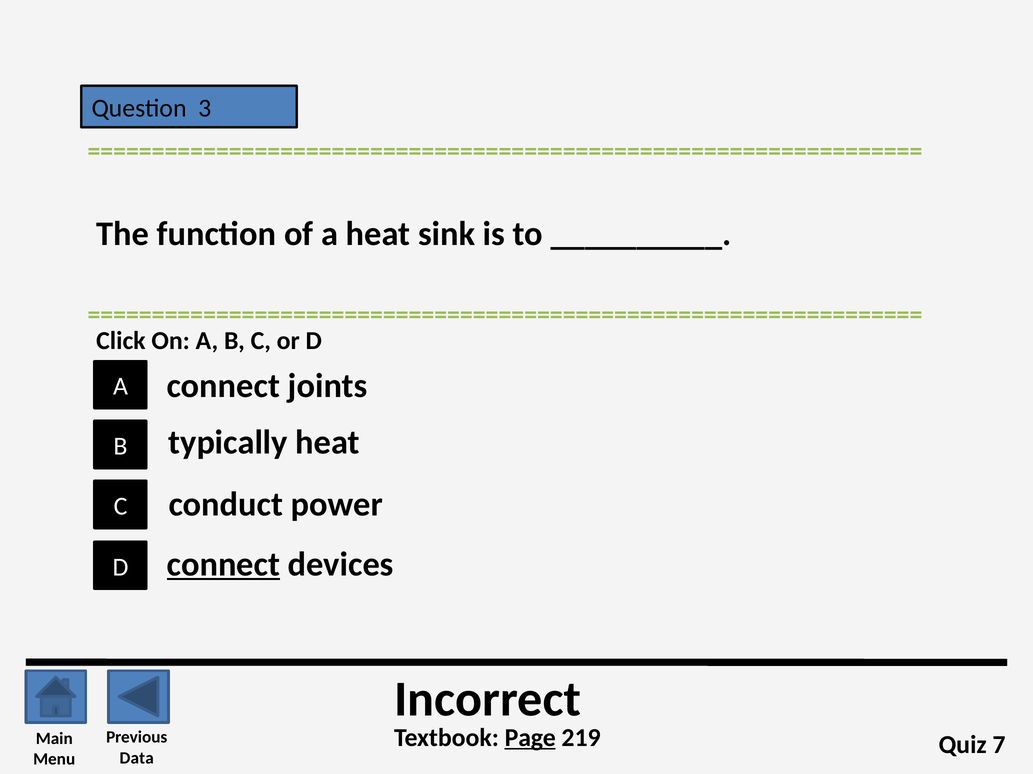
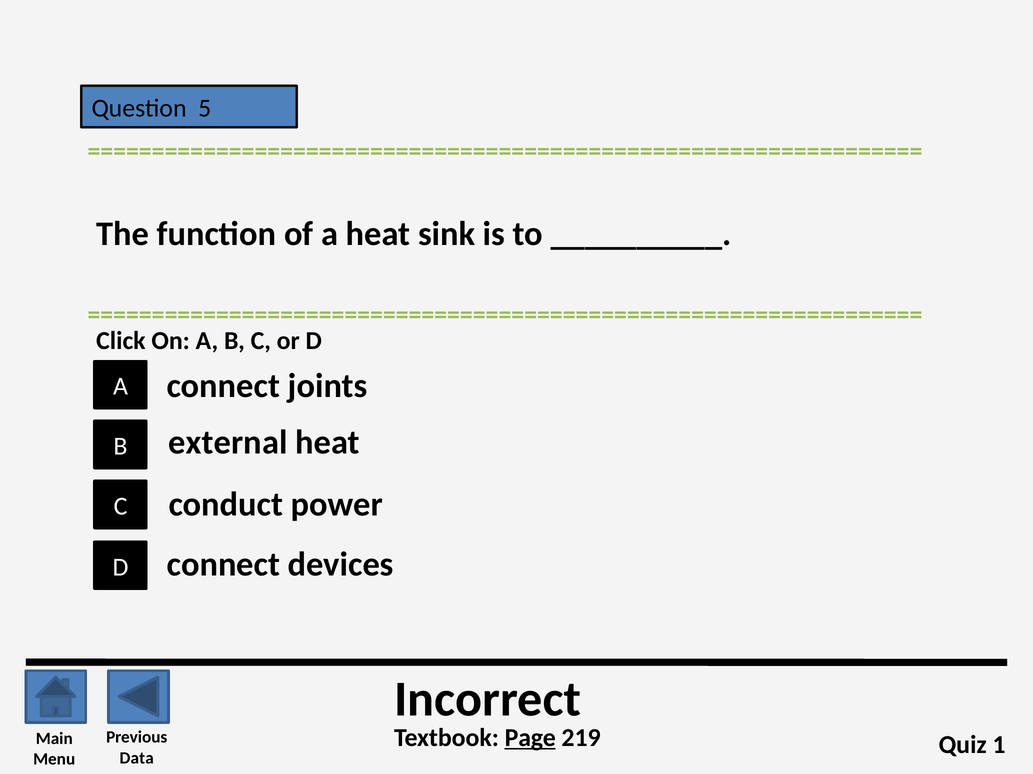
3: 3 -> 5 (205, 108)
typically: typically -> external (228, 443)
connect underline: present -> none (223, 565)
7: 7 -> 1 (999, 745)
